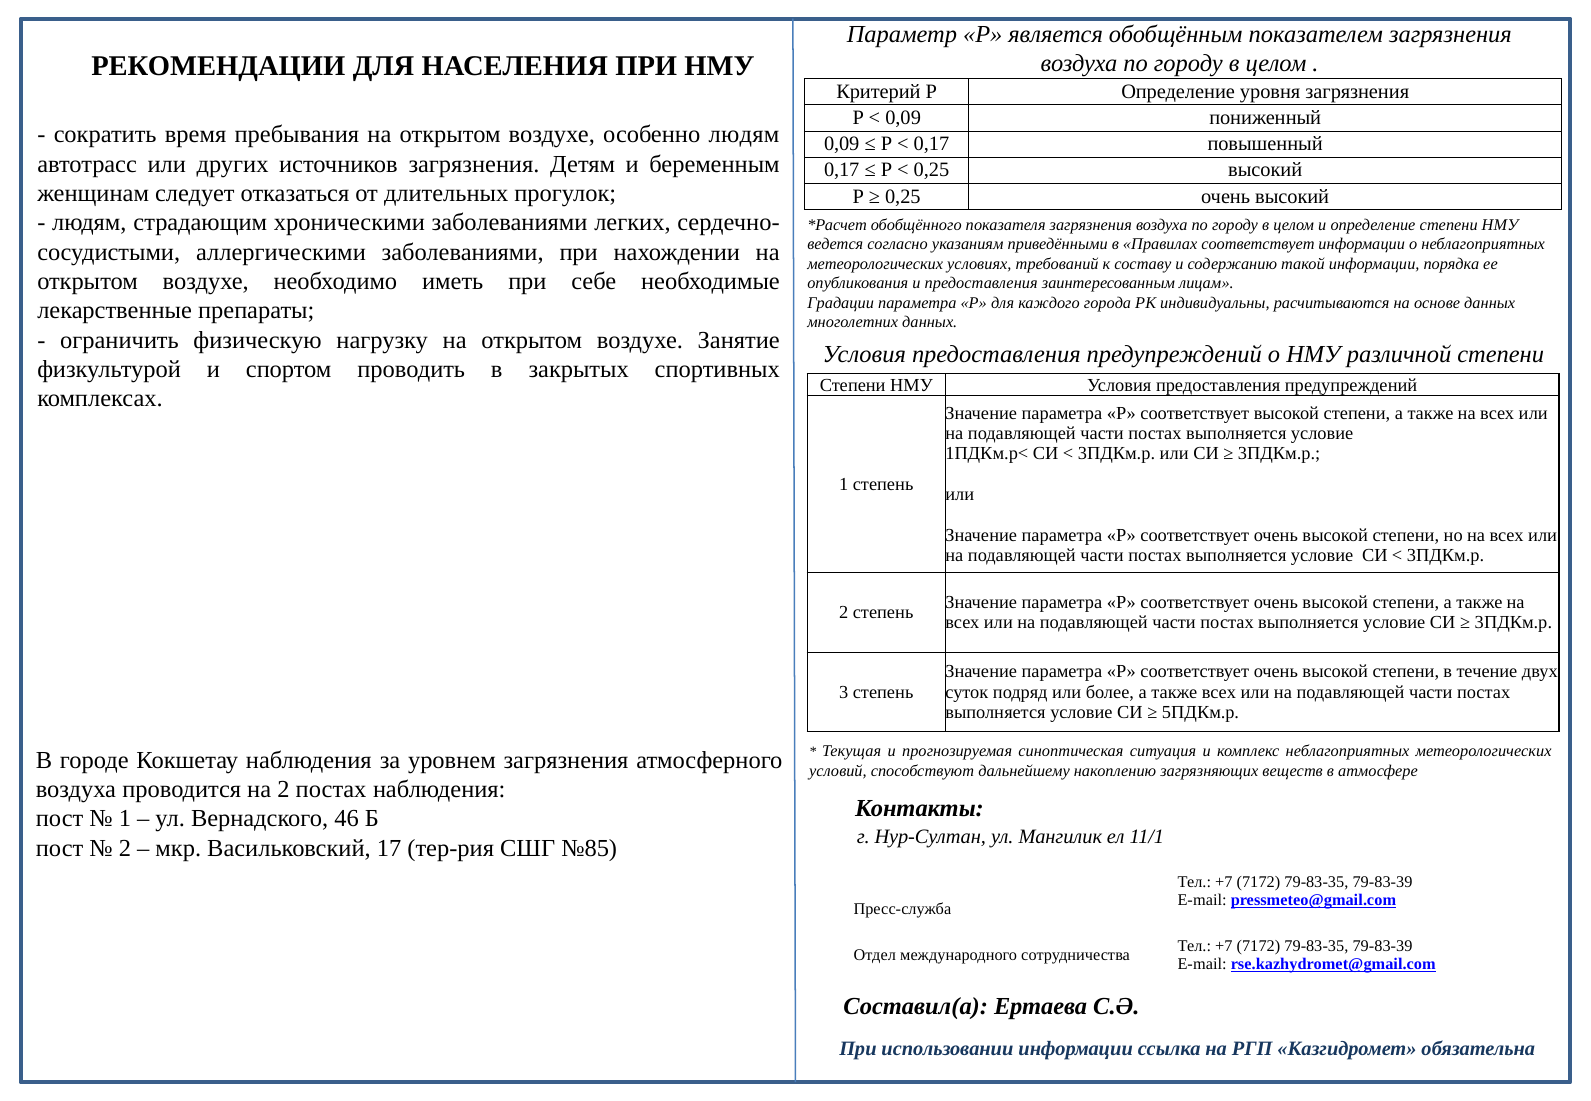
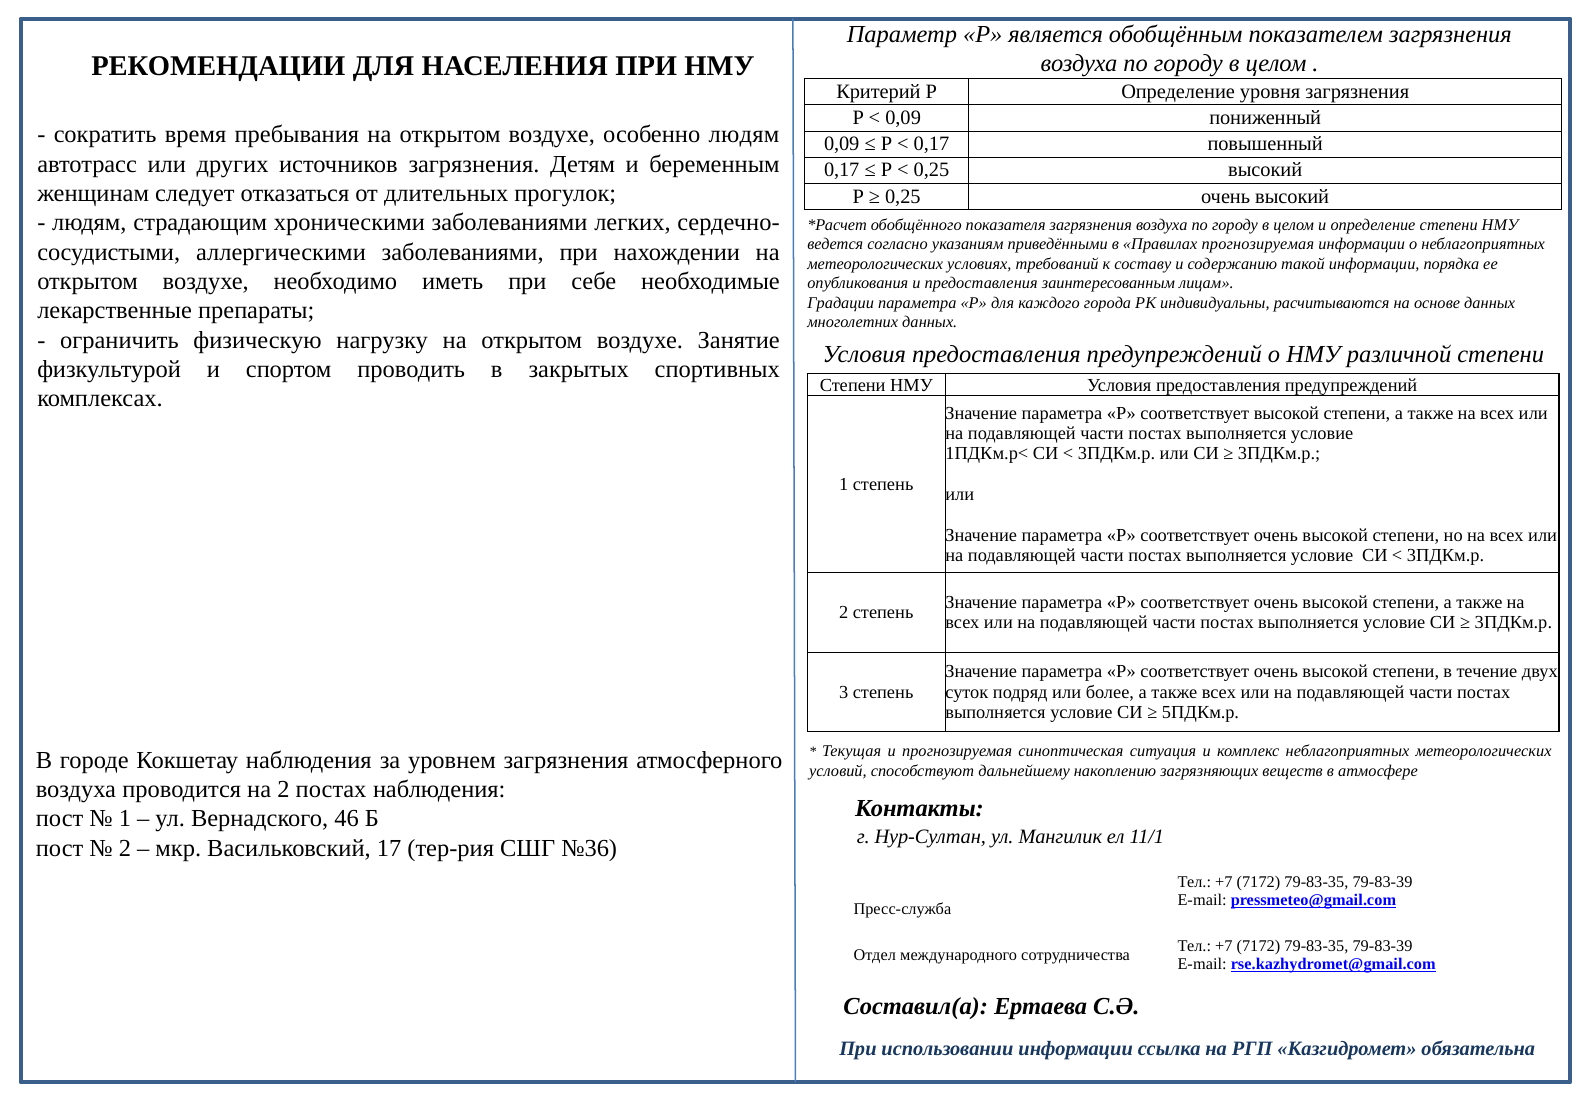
Правилах соответствует: соответствует -> прогнозируемая (1258, 244)
№85: №85 -> №36 (589, 849)
